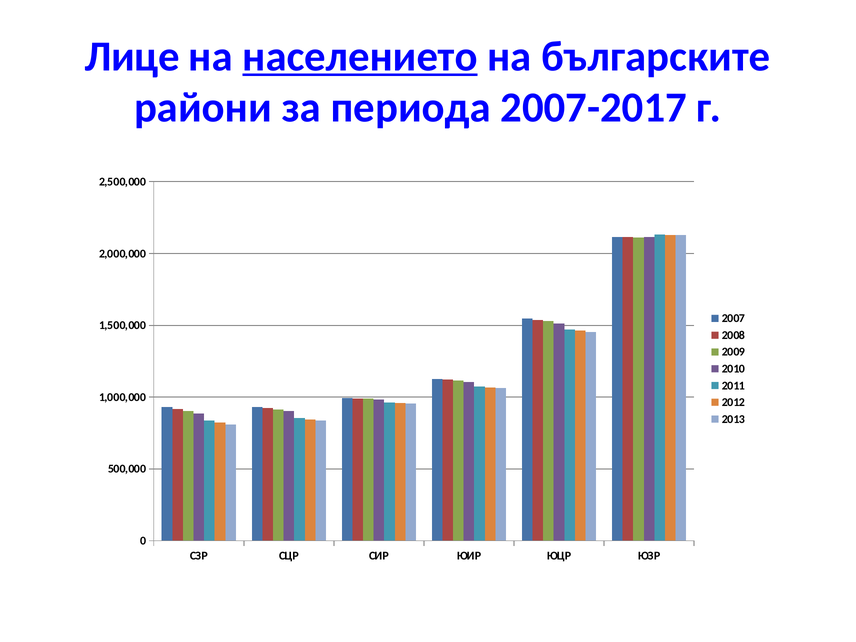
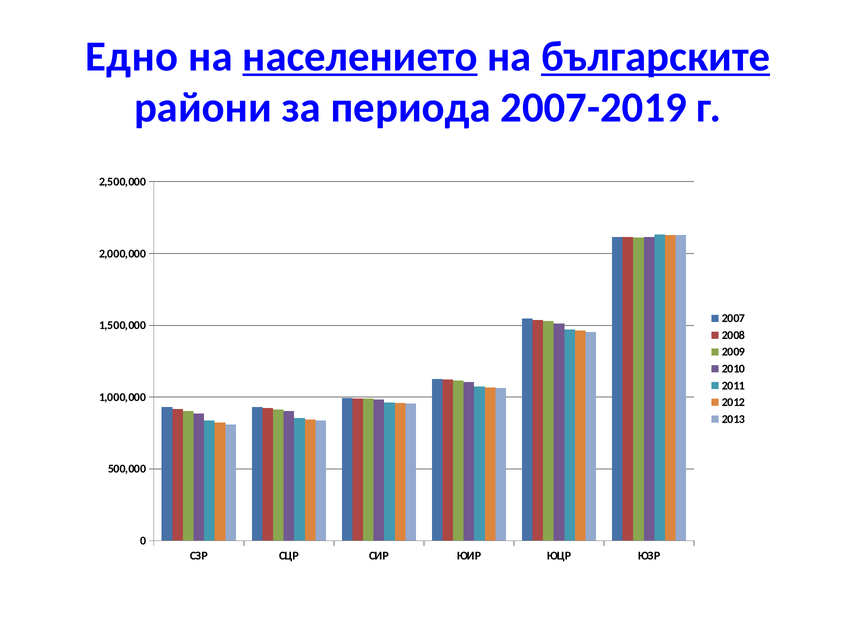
Лице: Лице -> Едно (132, 57)
българските underline: none -> present (656, 57)
2007-2017: 2007-2017 -> 2007-2019 (594, 108)
